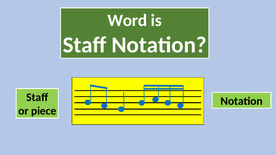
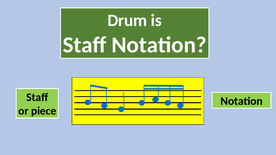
Word: Word -> Drum (127, 20)
